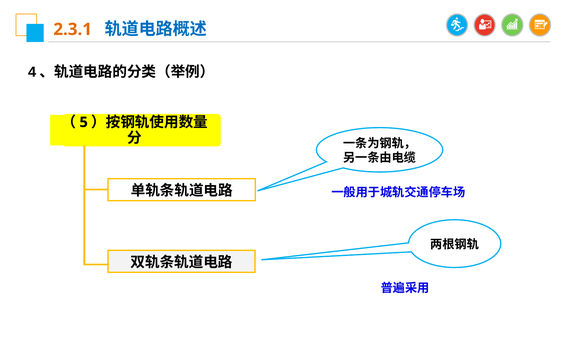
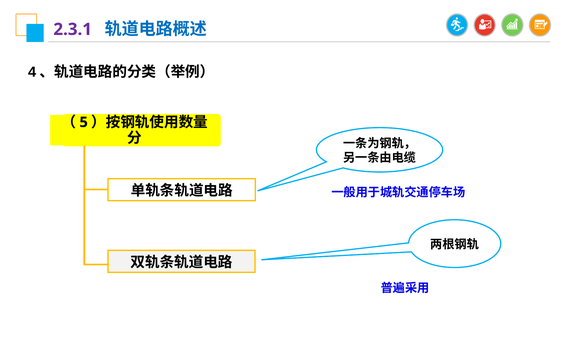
2.3.1 colour: orange -> purple (73, 29)
